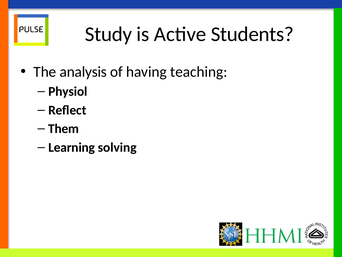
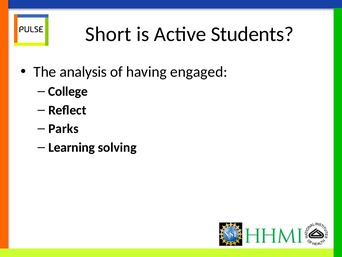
Study: Study -> Short (108, 34)
teaching: teaching -> engaged (199, 72)
Physiol: Physiol -> College (68, 91)
Them: Them -> Parks (63, 129)
